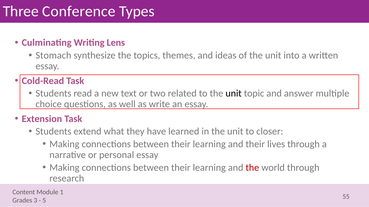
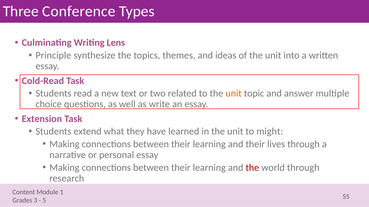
Stomach: Stomach -> Principle (53, 56)
unit colour: black -> orange (234, 94)
closer: closer -> might (270, 132)
